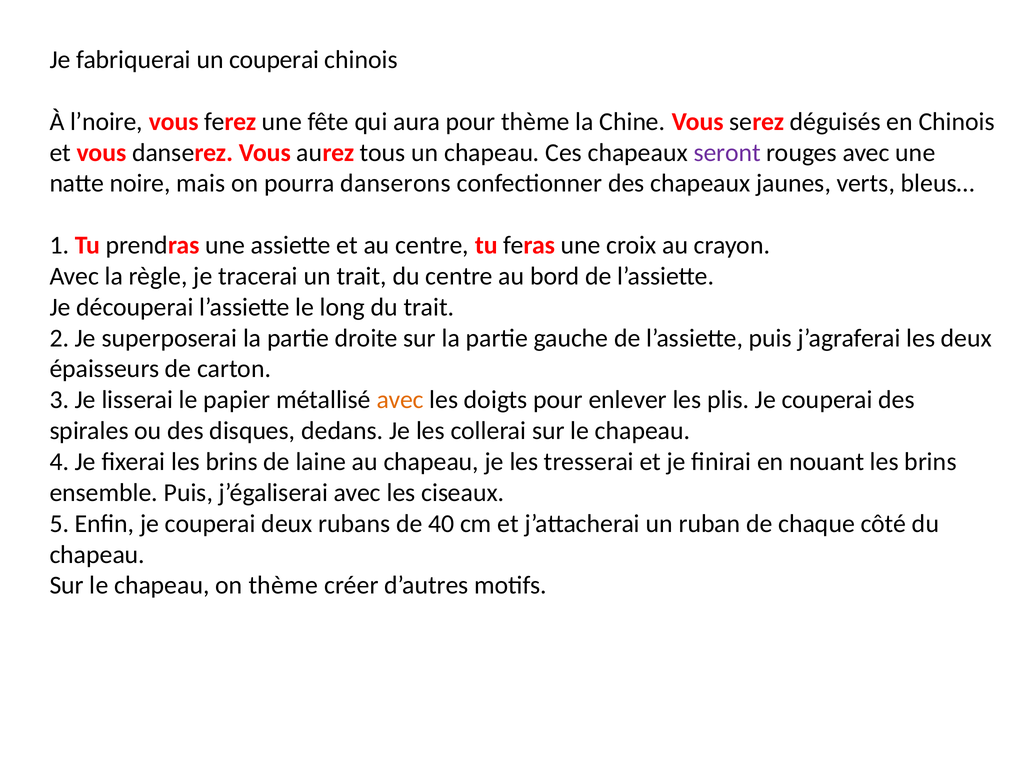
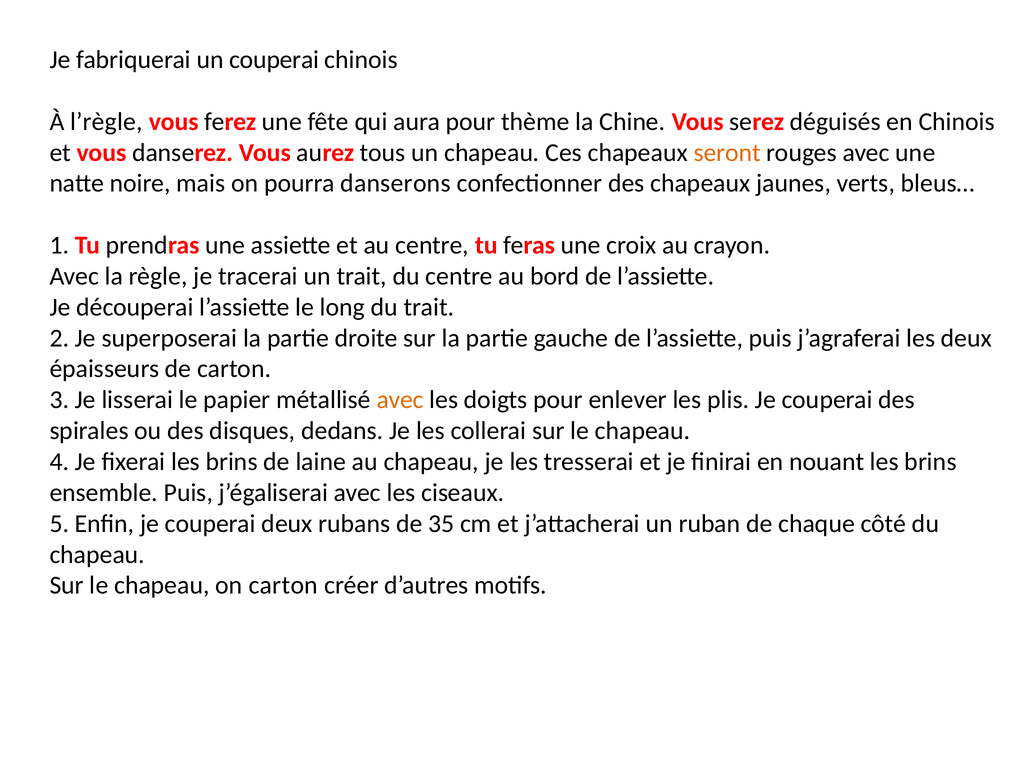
l’noire: l’noire -> l’règle (106, 122)
seront colour: purple -> orange (727, 153)
40: 40 -> 35 (441, 524)
on thème: thème -> carton (283, 586)
